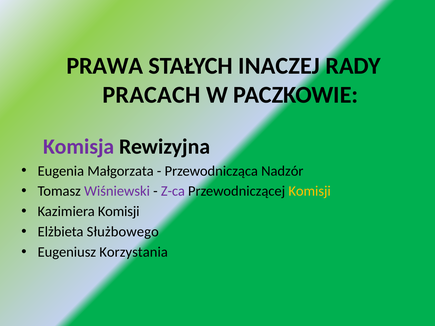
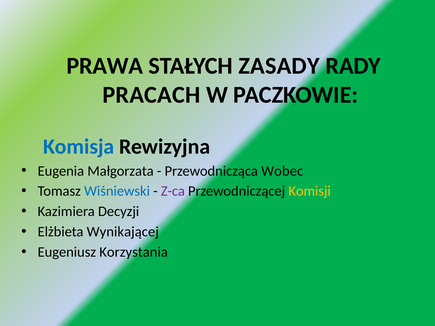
INACZEJ: INACZEJ -> ZASADY (279, 66)
Komisja colour: purple -> blue (79, 147)
Nadzór: Nadzór -> Wobec (282, 171)
Wiśniewski colour: purple -> blue (117, 191)
Kazimiera Komisji: Komisji -> Decyzji (119, 212)
Służbowego: Służbowego -> Wynikającej (123, 232)
